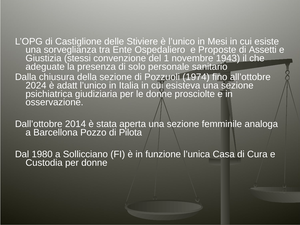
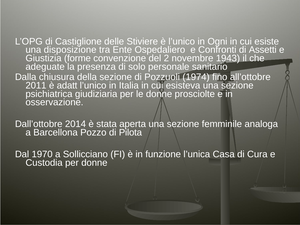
Mesi: Mesi -> Ogni (217, 41)
sorveglianza: sorveglianza -> disposizione (70, 50)
Proposte: Proposte -> Confronti (217, 50)
stessi: stessi -> forme (77, 58)
1: 1 -> 2 (166, 58)
2024: 2024 -> 2011 (36, 86)
1980: 1980 -> 1970 (42, 154)
